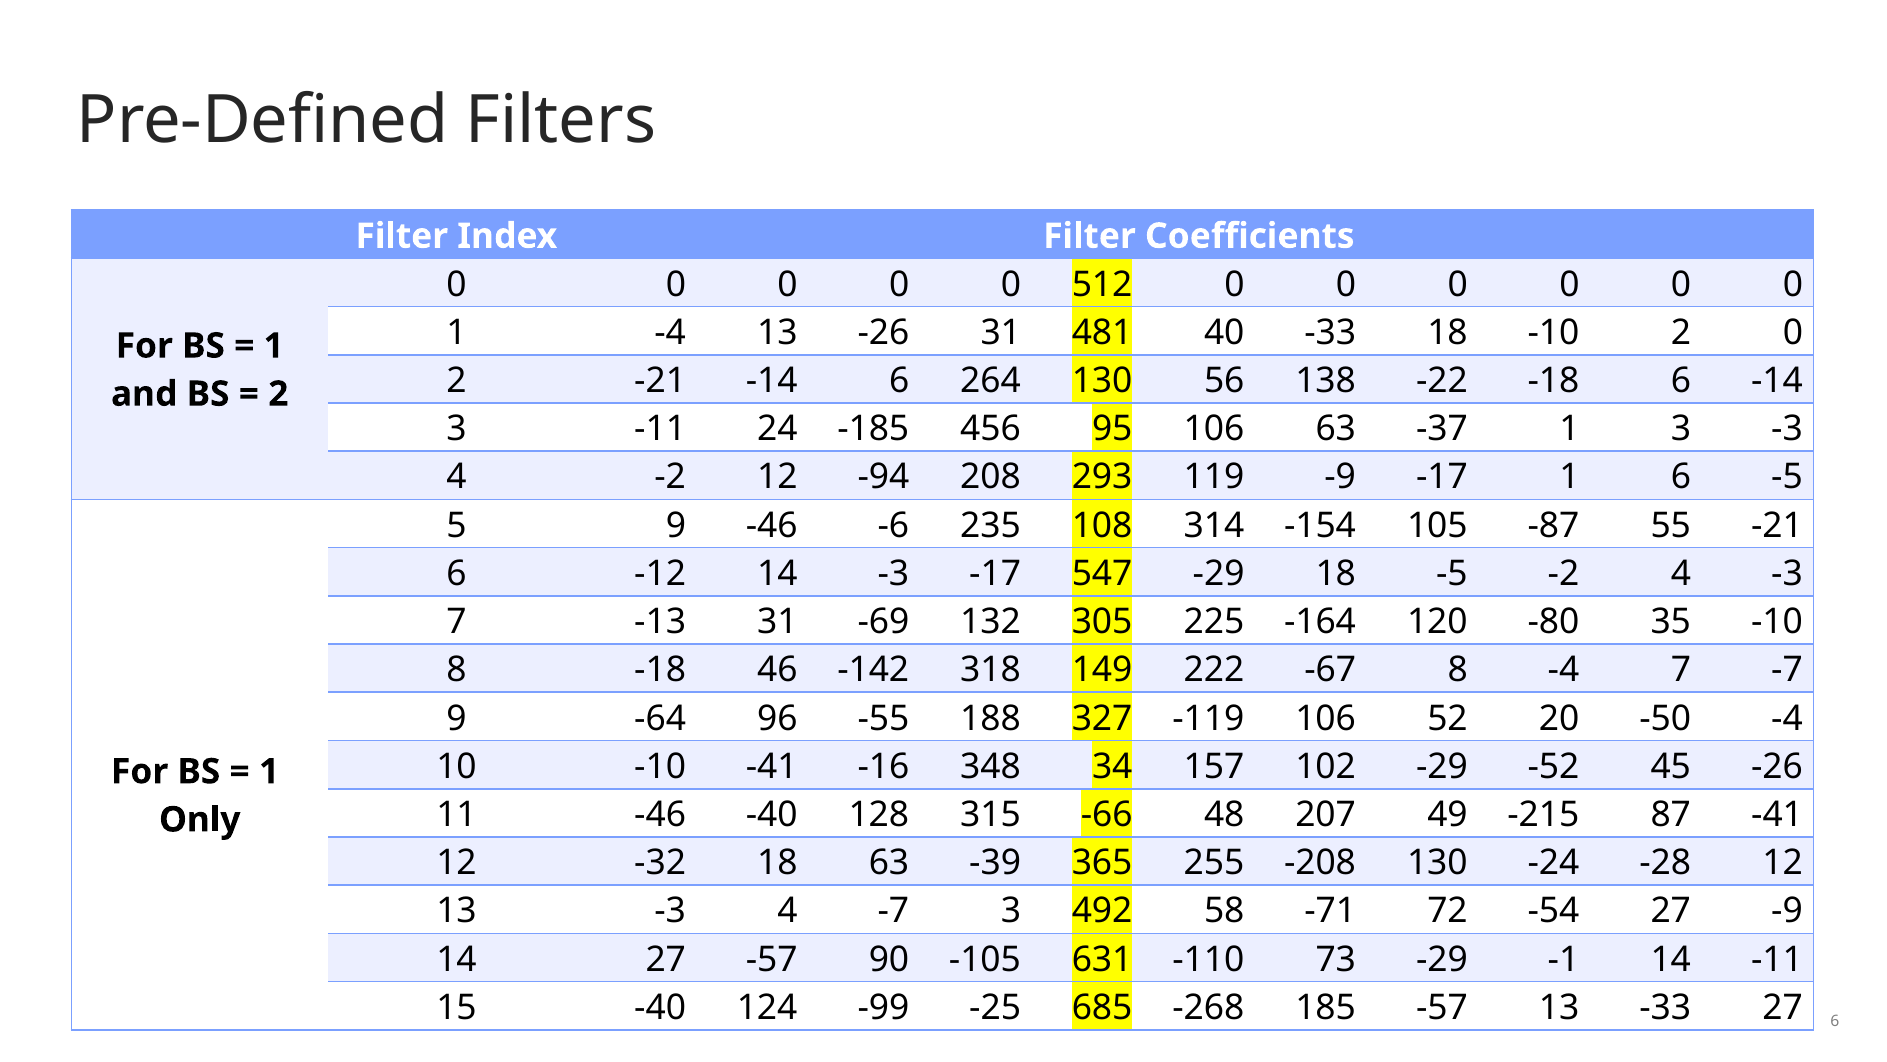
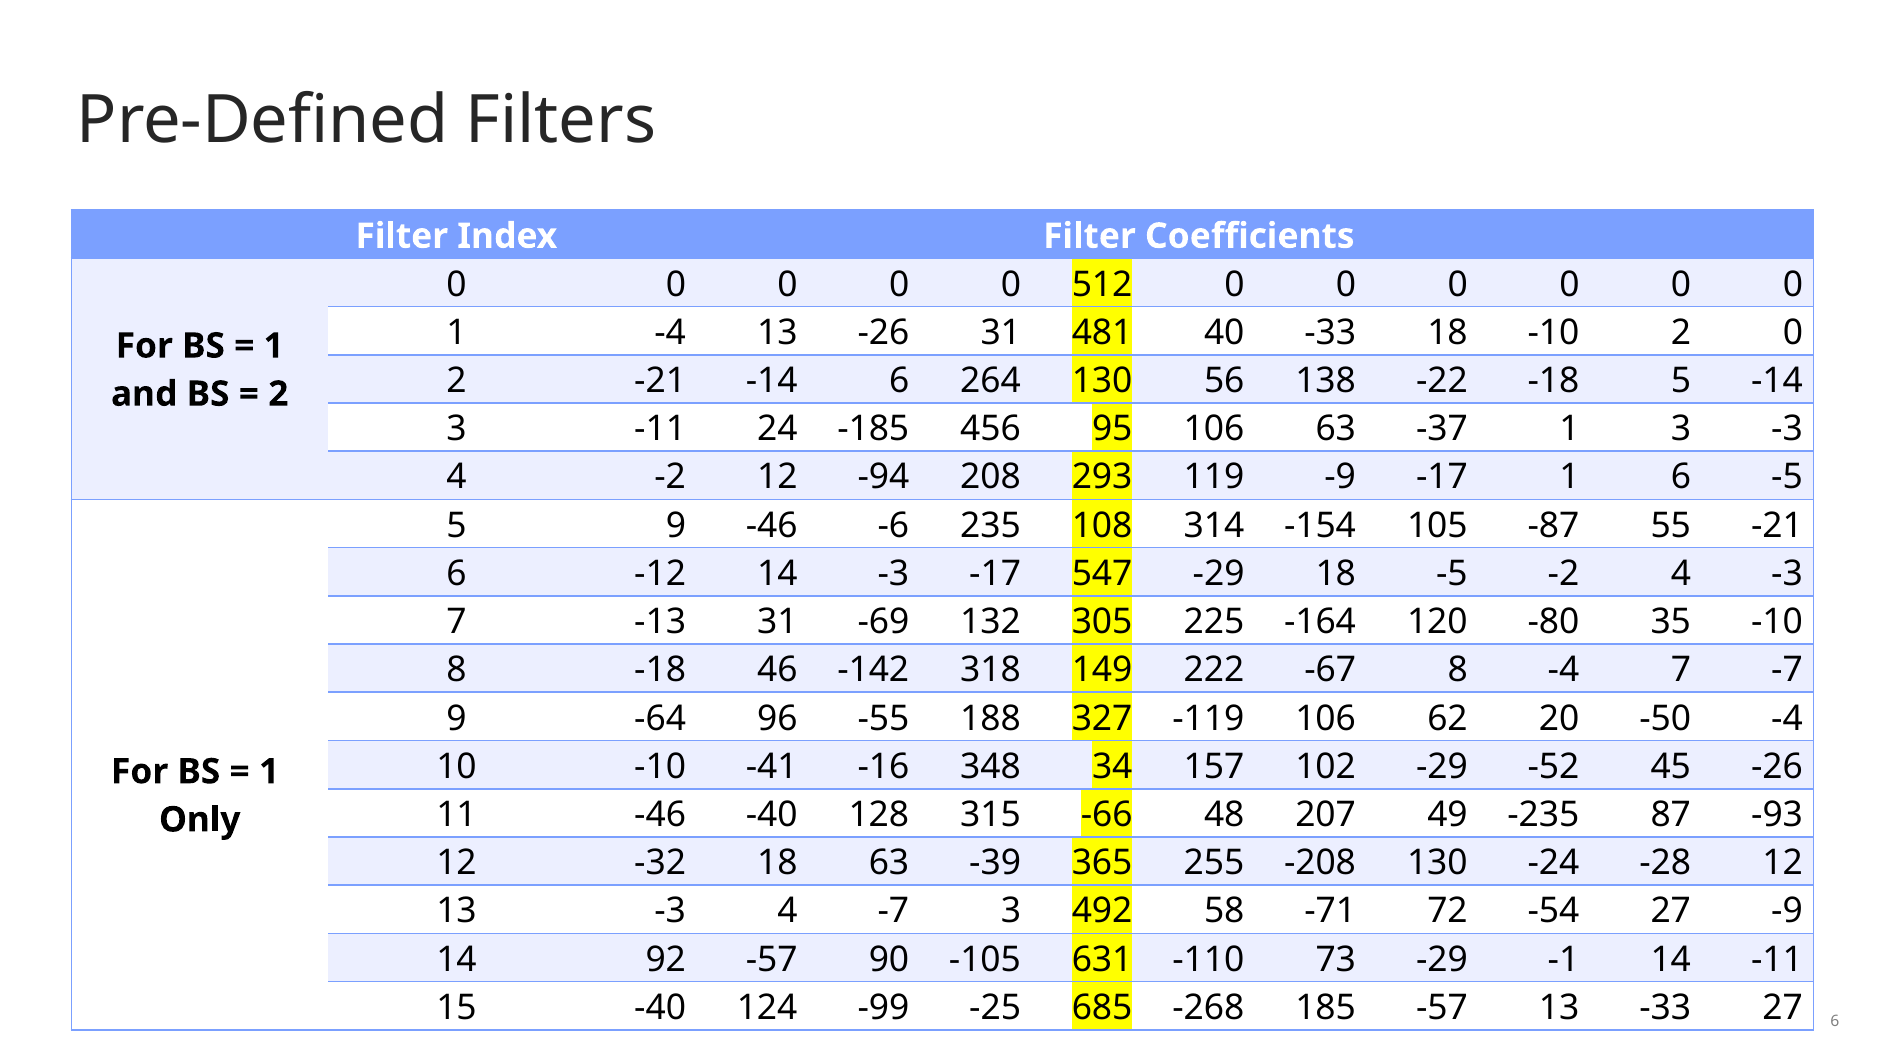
-18 6: 6 -> 5 (1681, 381)
52: 52 -> 62 (1448, 718)
-215: -215 -> -235 (1543, 814)
87 -41: -41 -> -93 (1777, 814)
14 27: 27 -> 92 (666, 959)
